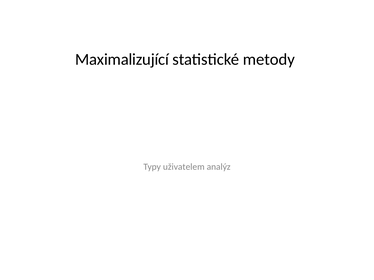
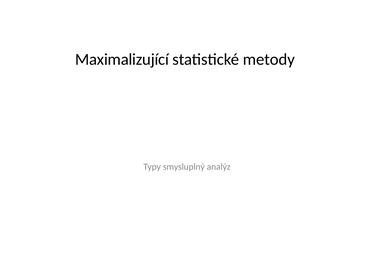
uživatelem: uživatelem -> smysluplný (184, 167)
